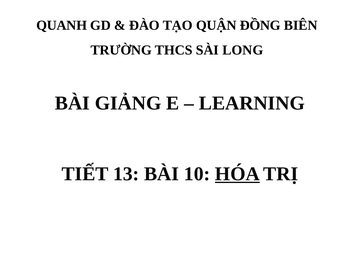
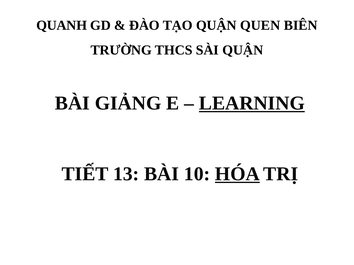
ĐỒNG: ĐỒNG -> QUEN (260, 25)
SÀI LONG: LONG -> QUẬN (243, 50)
LEARNING underline: none -> present (252, 103)
